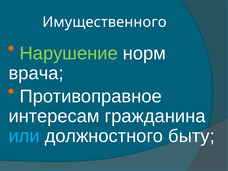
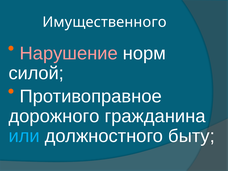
Нарушение colour: light green -> pink (69, 53)
врача: врача -> силой (36, 73)
интересам: интересам -> дорожного (54, 116)
